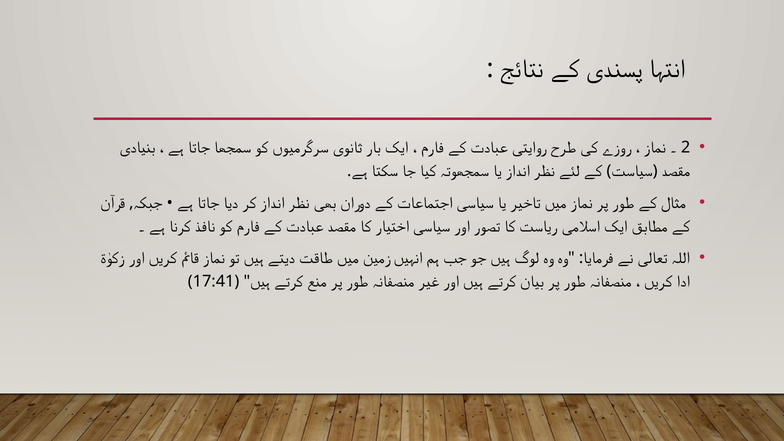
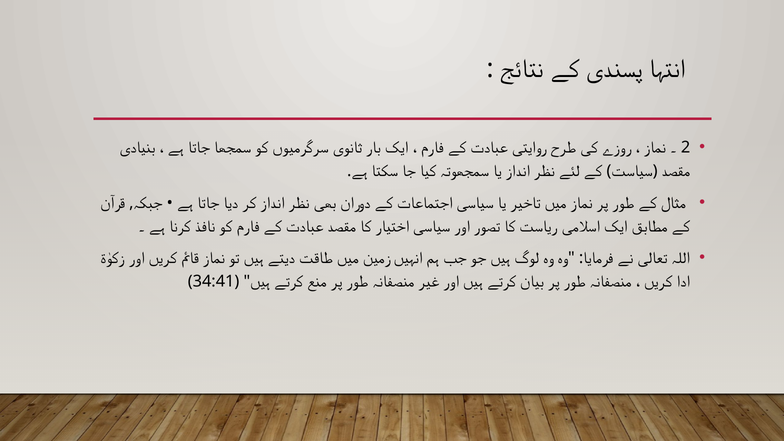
17:41: 17:41 -> 34:41 (214, 281)
